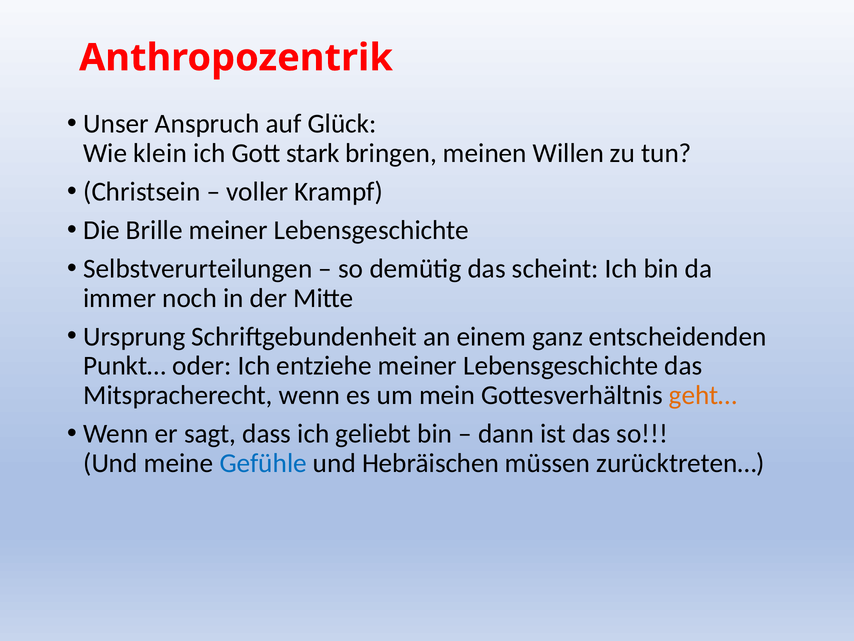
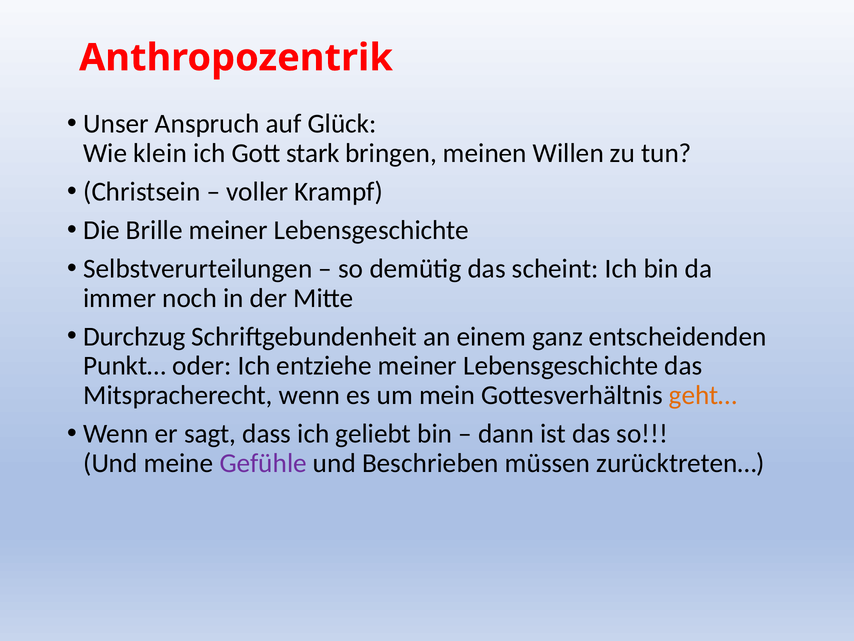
Ursprung: Ursprung -> Durchzug (134, 336)
Gefühle colour: blue -> purple (263, 463)
Hebräischen: Hebräischen -> Beschrieben (430, 463)
